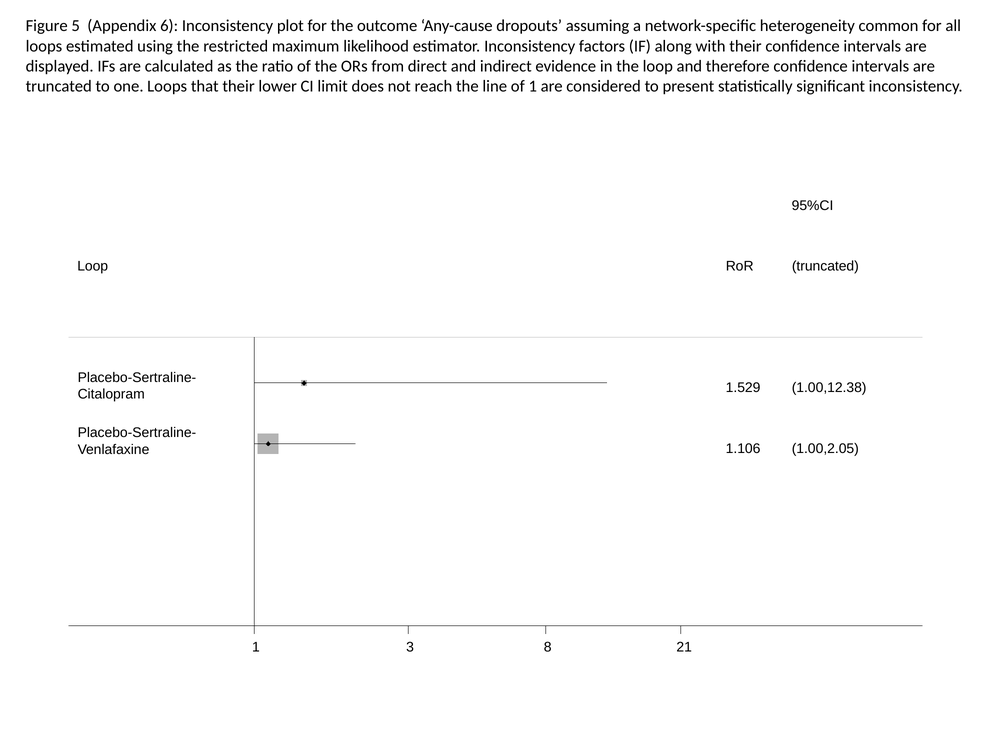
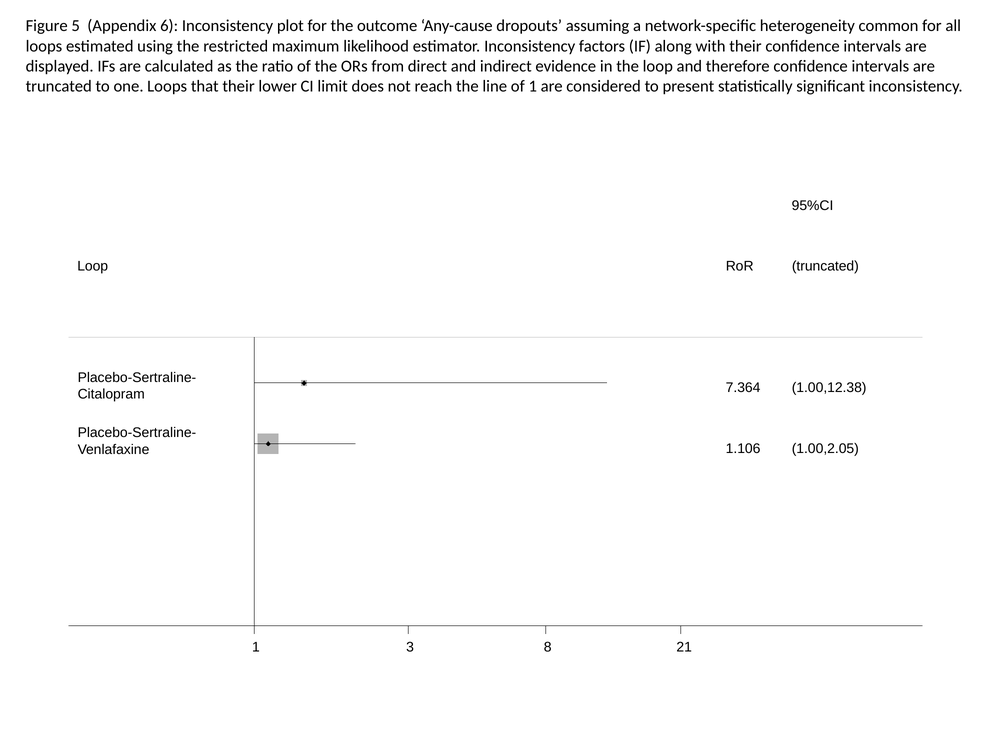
1.529: 1.529 -> 7.364 (743, 387)
